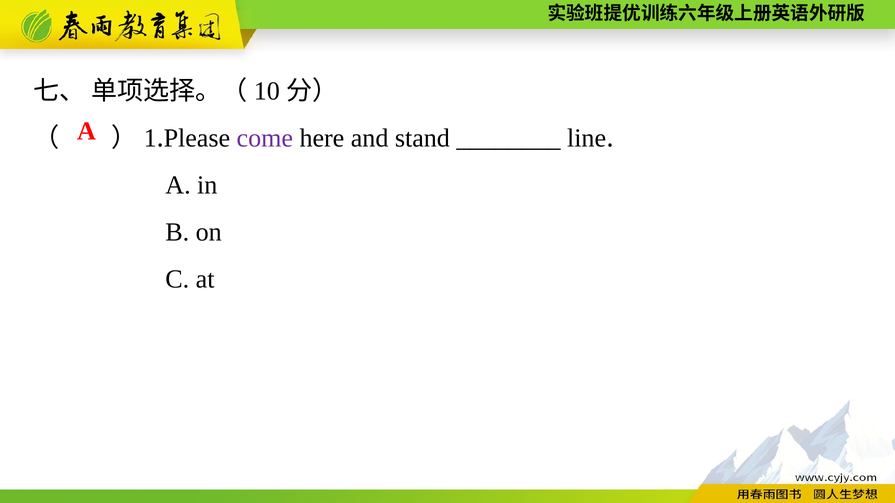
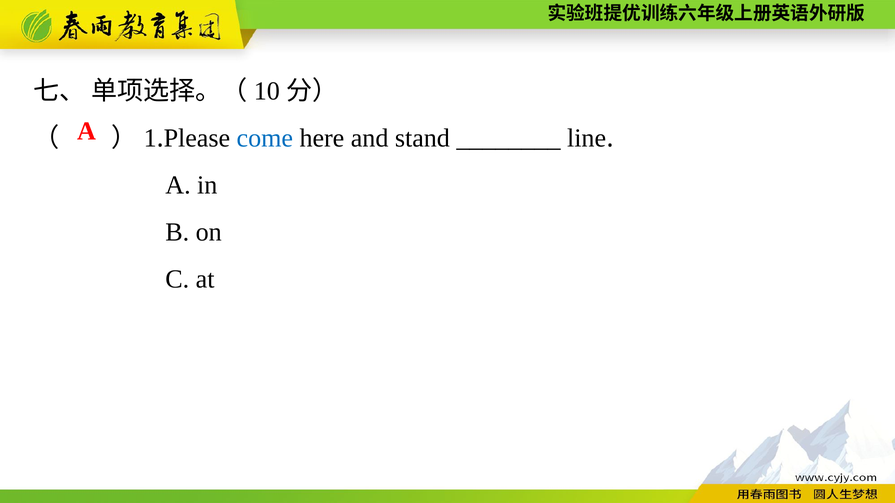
come colour: purple -> blue (265, 138)
